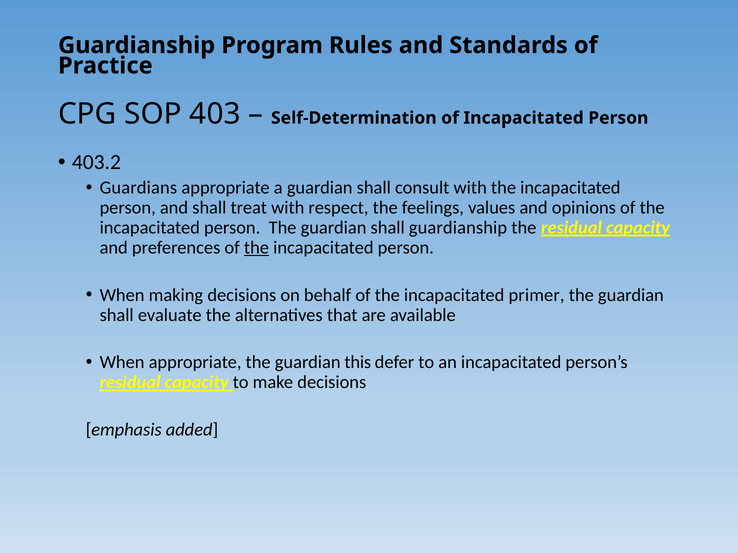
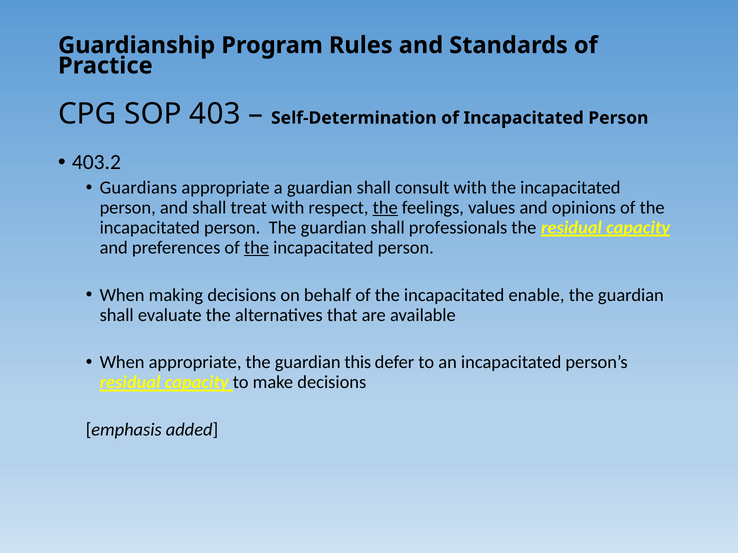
the underline: none -> present (385, 208)
shall guardianship: guardianship -> professionals (458, 228)
primer: primer -> enable (537, 295)
